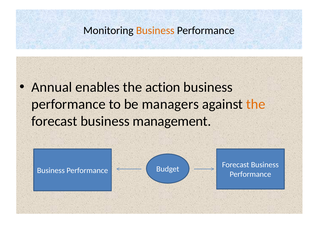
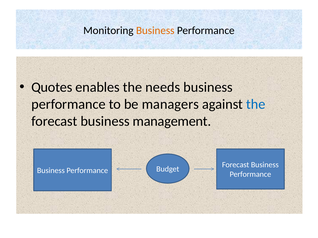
Annual: Annual -> Quotes (52, 87)
action: action -> needs (163, 87)
the colour: orange -> blue (256, 104)
